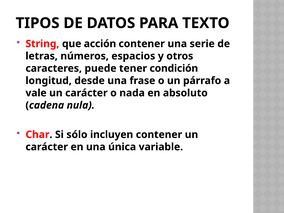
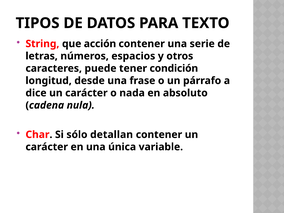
vale: vale -> dice (36, 93)
incluyen: incluyen -> detallan (112, 135)
